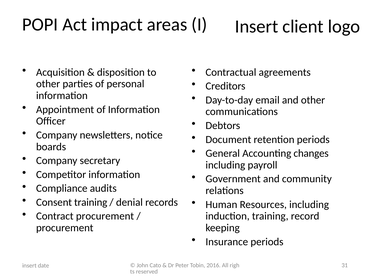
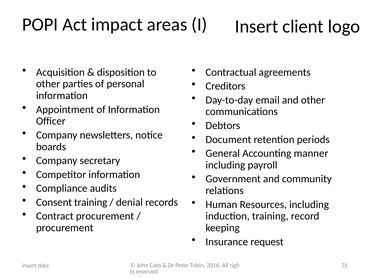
changes: changes -> manner (311, 153)
Insurance periods: periods -> request (267, 241)
